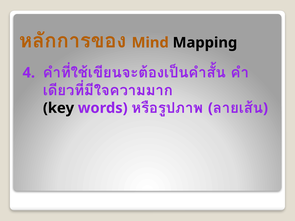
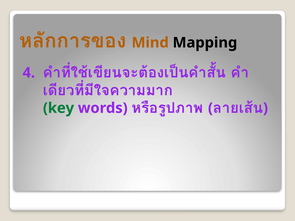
key colour: black -> green (58, 108)
